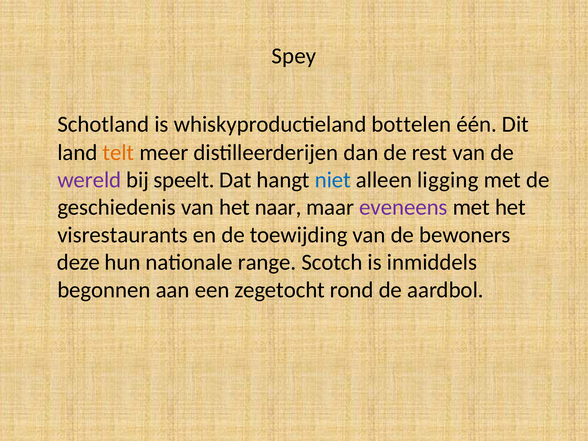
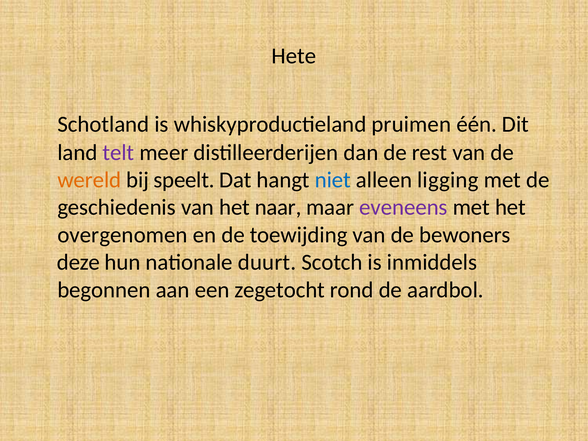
Spey: Spey -> Hete (294, 56)
bottelen: bottelen -> pruimen (411, 124)
telt colour: orange -> purple (118, 153)
wereld colour: purple -> orange (89, 180)
visrestaurants: visrestaurants -> overgenomen (123, 235)
range: range -> duurt (267, 262)
